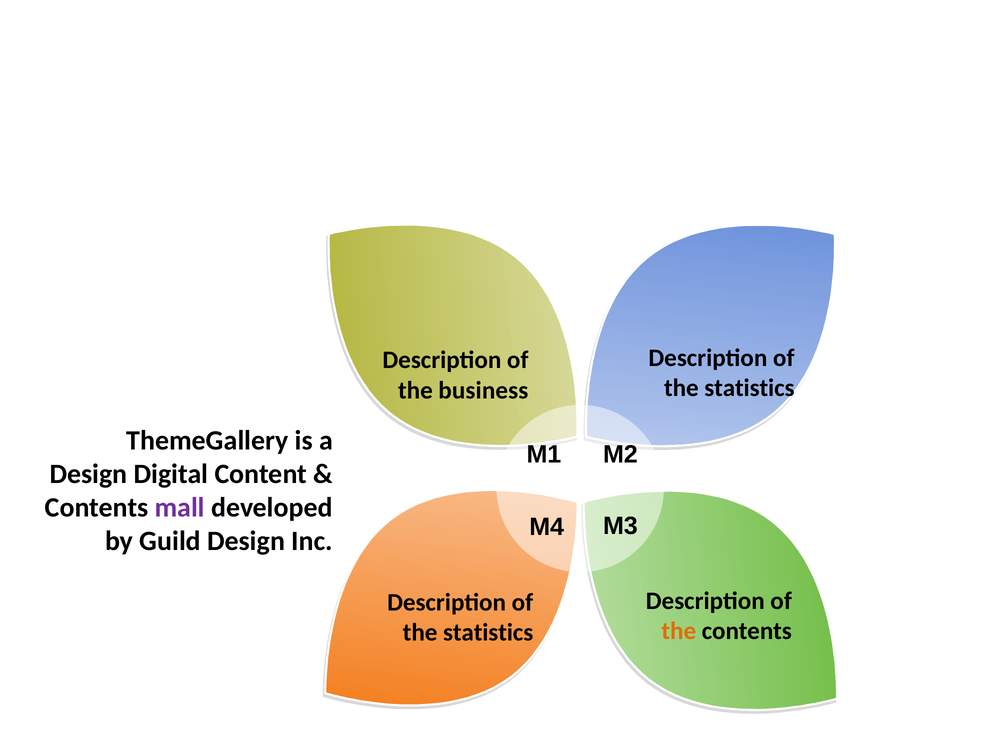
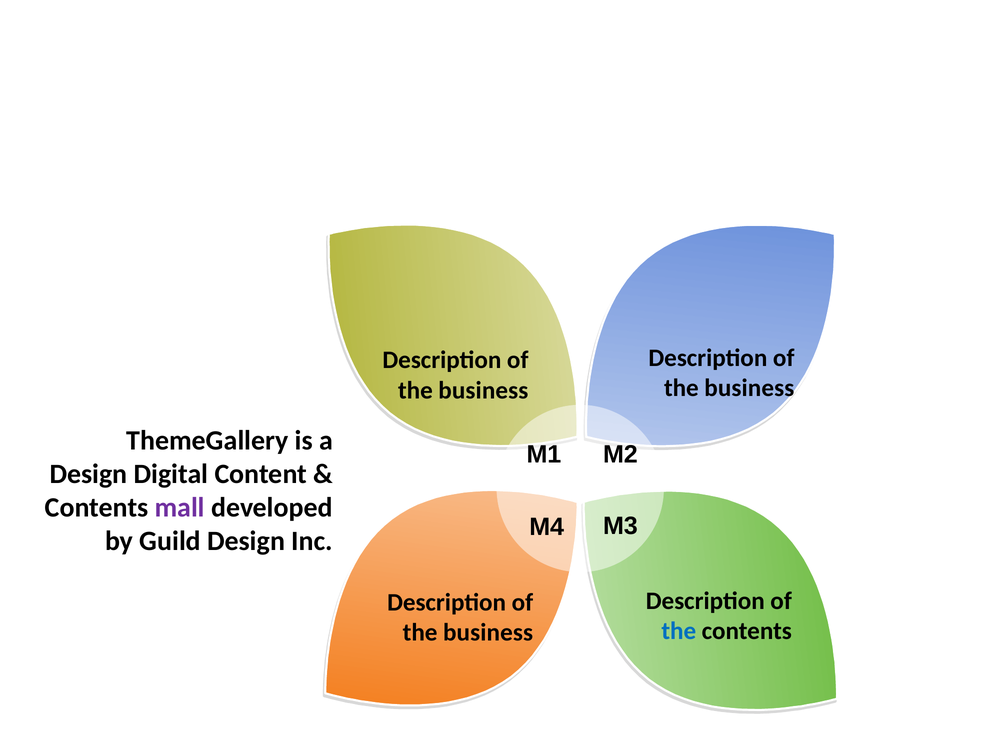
statistics: statistics -> business (749, 388)
the colour: orange -> blue (679, 631)
statistics: statistics -> business (488, 633)
